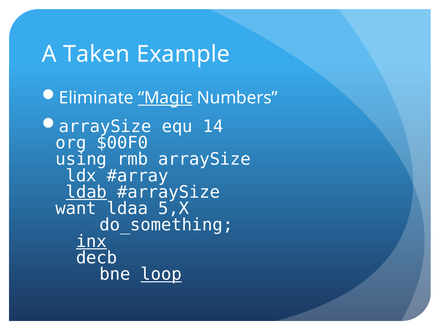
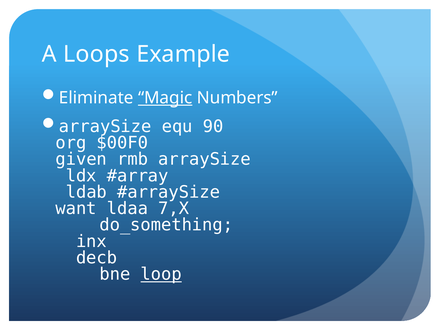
Taken: Taken -> Loops (96, 54)
14: 14 -> 90 (213, 126)
using: using -> given (81, 159)
ldab underline: present -> none (86, 192)
5,X: 5,X -> 7,X (174, 209)
inx underline: present -> none (91, 241)
